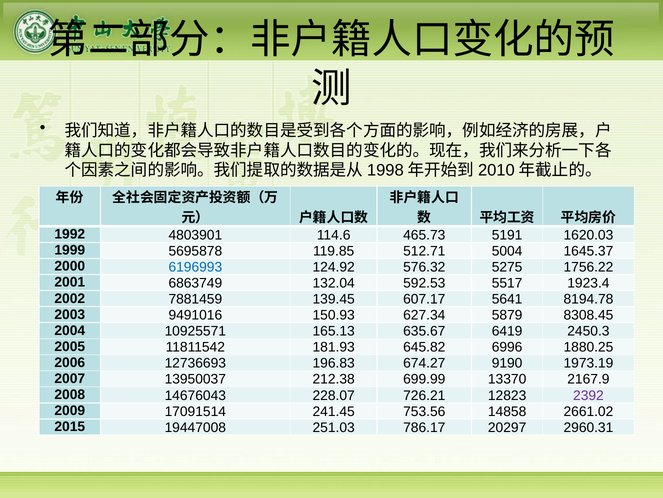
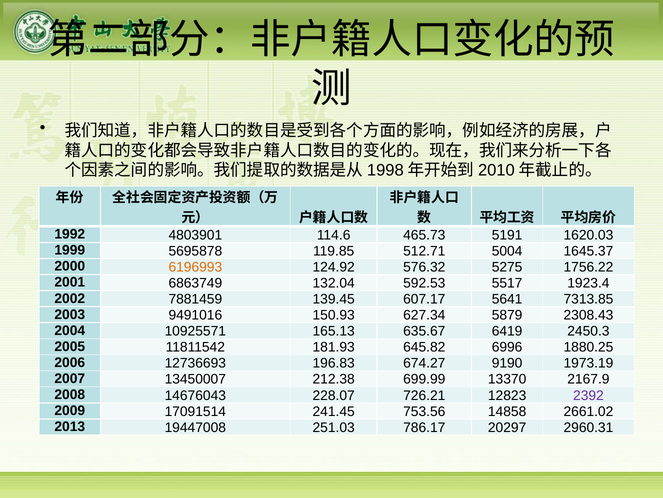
6196993 colour: blue -> orange (195, 267)
8194.78: 8194.78 -> 7313.85 (588, 299)
8308.45: 8308.45 -> 2308.43 (588, 315)
13950037: 13950037 -> 13450007 (195, 379)
2015: 2015 -> 2013 (70, 426)
